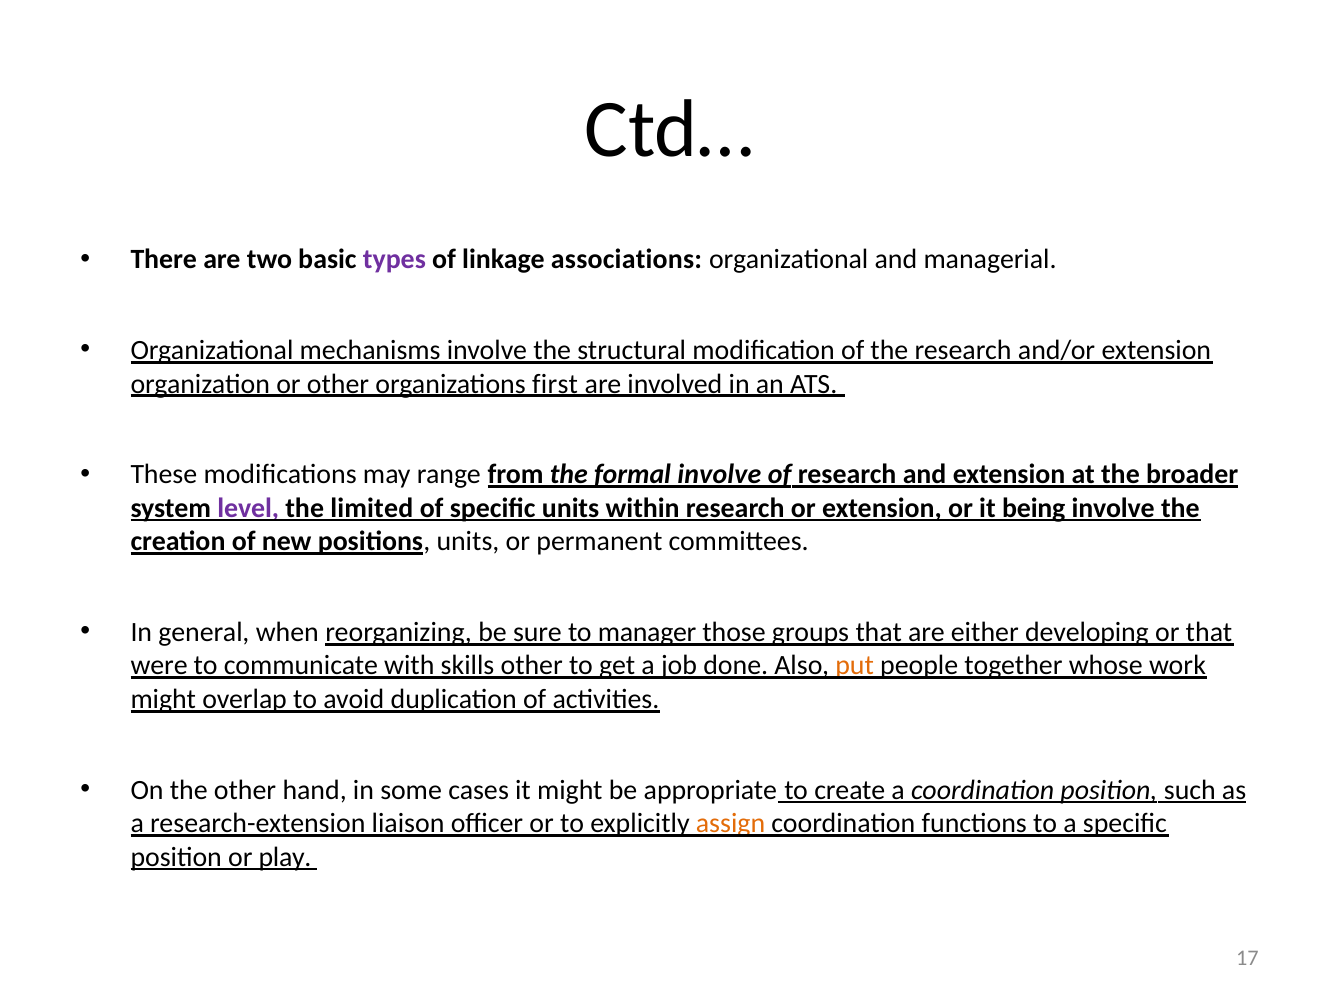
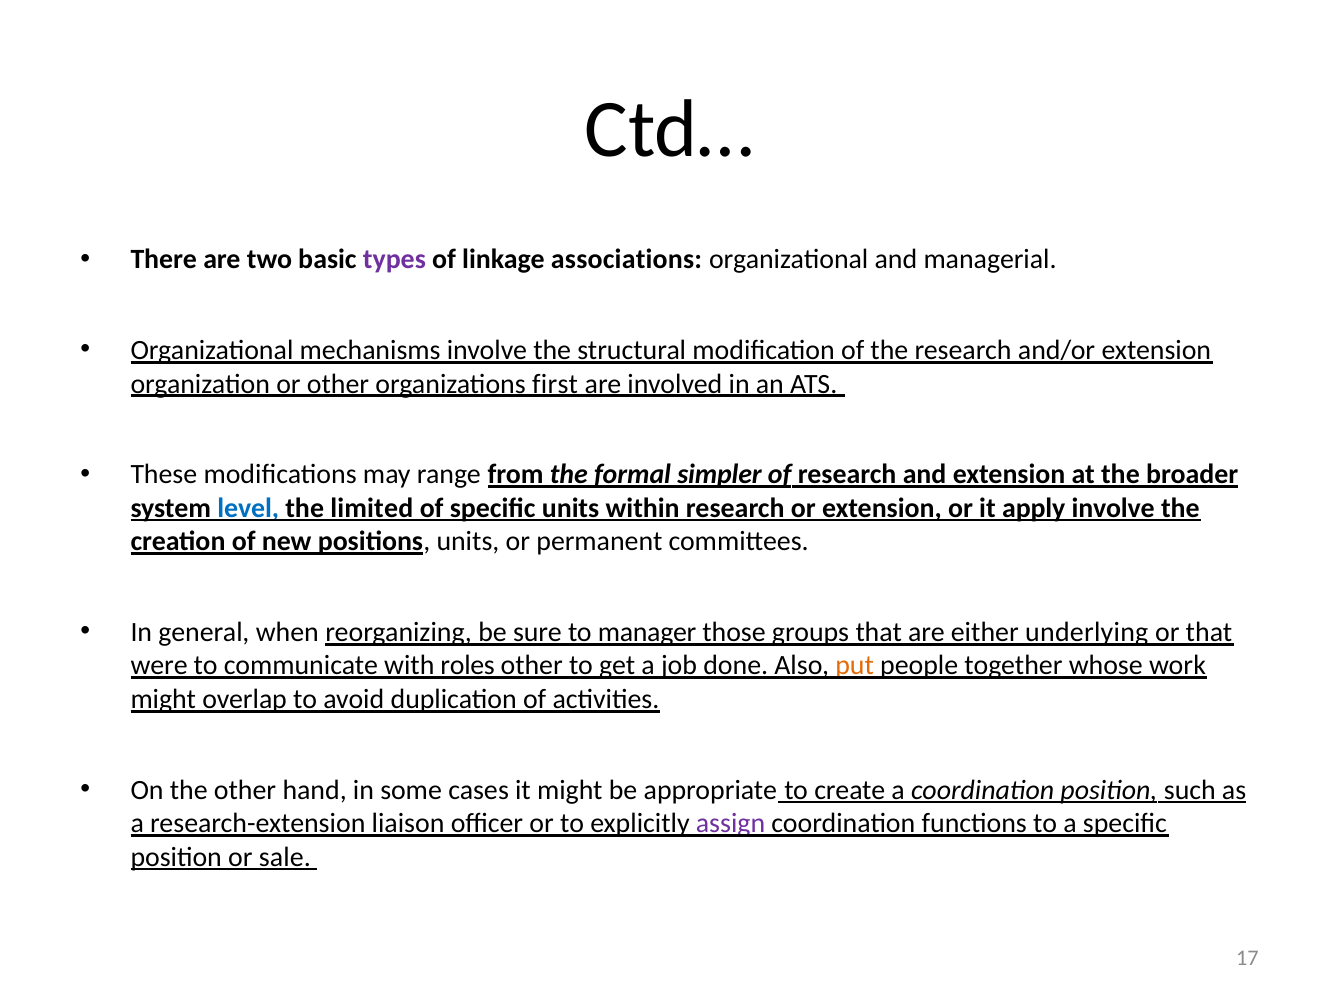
formal involve: involve -> simpler (720, 475)
level colour: purple -> blue (248, 508)
being: being -> apply (1034, 508)
developing: developing -> underlying (1087, 632)
skills: skills -> roles (468, 666)
assign colour: orange -> purple (731, 824)
play: play -> sale (285, 857)
